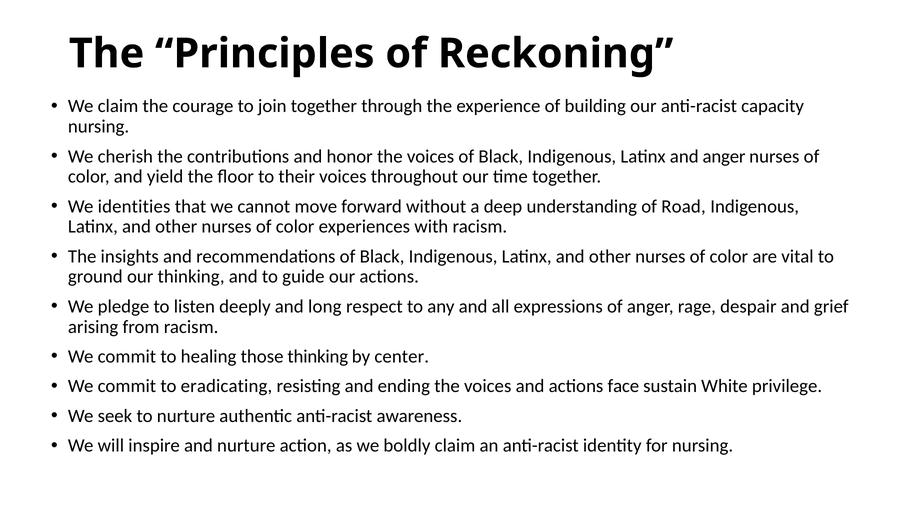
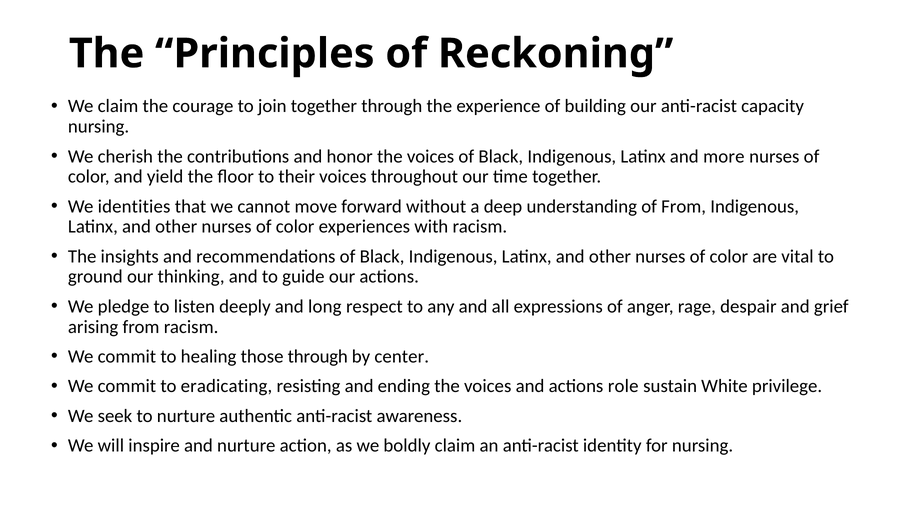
and anger: anger -> more (724, 156)
of Road: Road -> From (684, 206)
those thinking: thinking -> through (318, 356)
face: face -> role (623, 386)
